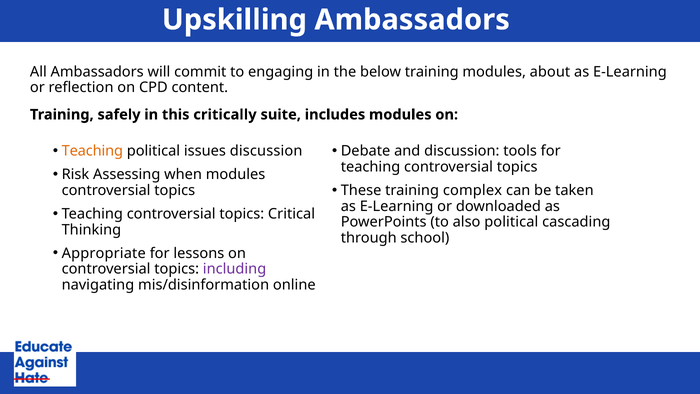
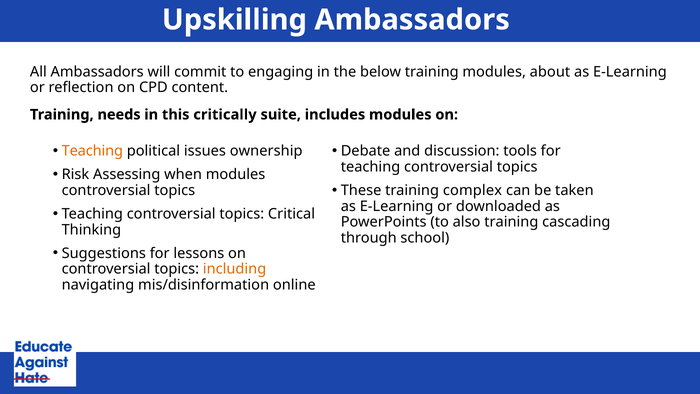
safely: safely -> needs (119, 115)
issues discussion: discussion -> ownership (266, 151)
also political: political -> training (511, 222)
Appropriate: Appropriate -> Suggestions (104, 253)
including colour: purple -> orange (235, 269)
